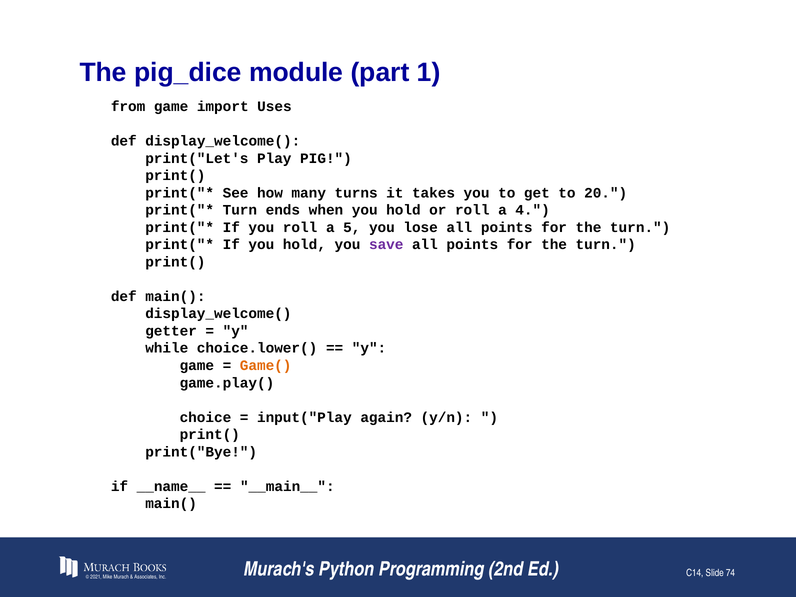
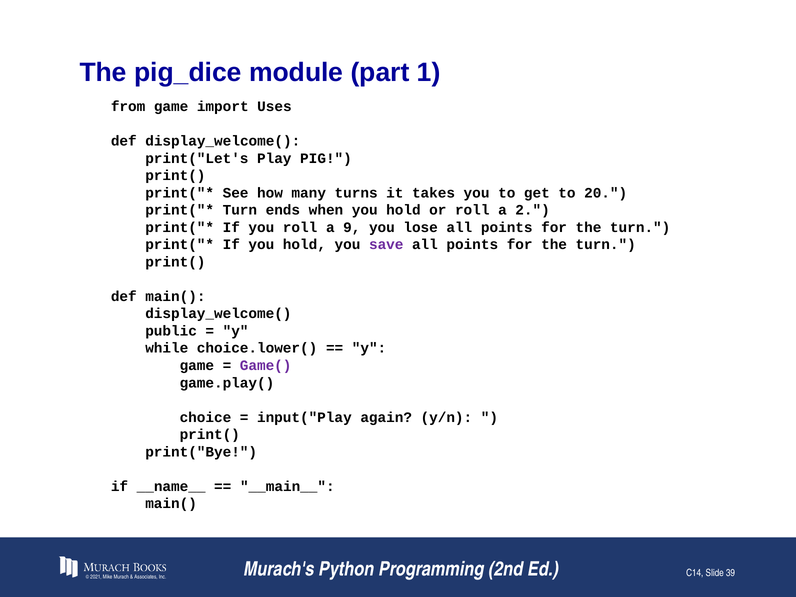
4: 4 -> 2 (533, 210)
5: 5 -> 9 (352, 227)
getter: getter -> public (171, 331)
Game( colour: orange -> purple (266, 365)
74: 74 -> 39 (730, 573)
